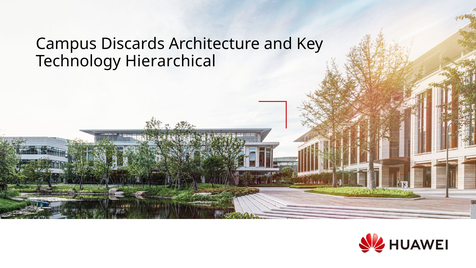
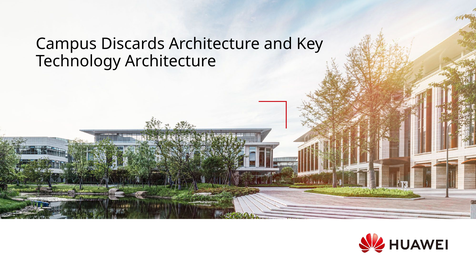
Technology Hierarchical: Hierarchical -> Architecture (171, 61)
